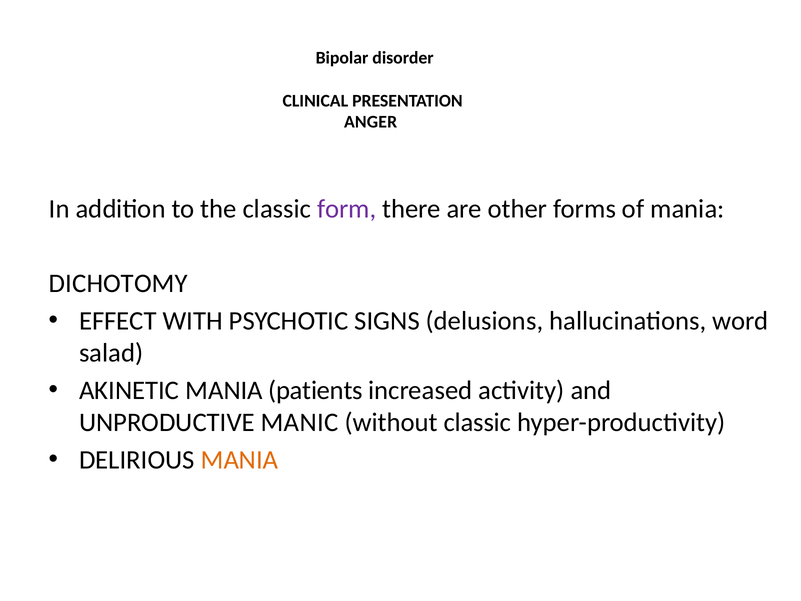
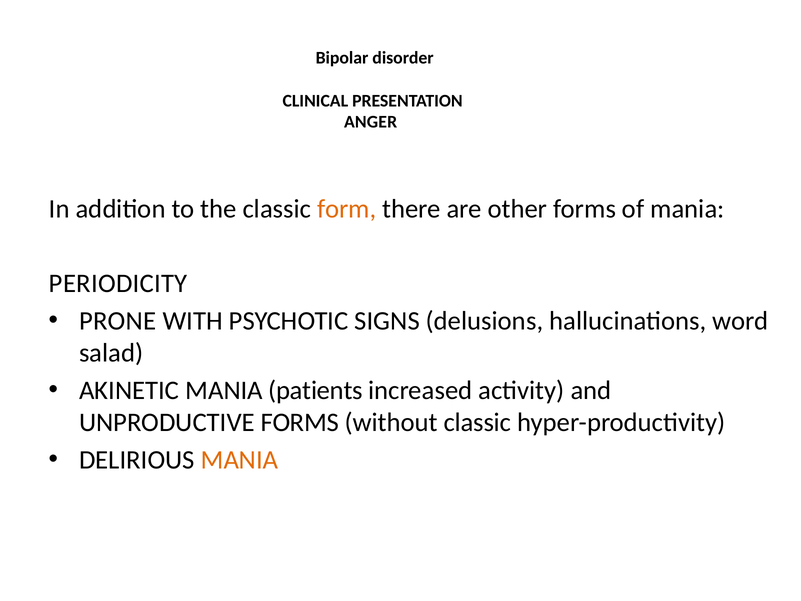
form colour: purple -> orange (347, 209)
DICHOTOMY: DICHOTOMY -> PERIODICITY (118, 283)
EFFECT: EFFECT -> PRONE (118, 321)
UNPRODUCTIVE MANIC: MANIC -> FORMS (300, 422)
